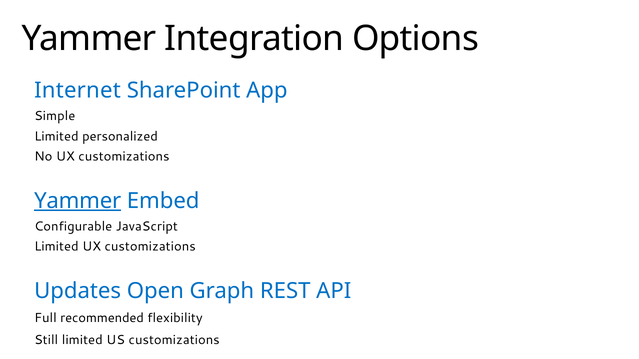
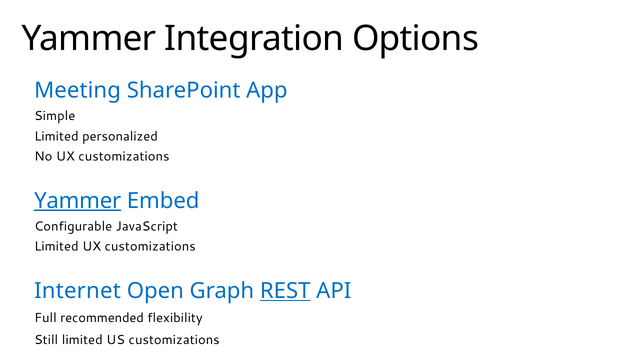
Internet: Internet -> Meeting (78, 91)
Updates: Updates -> Internet (77, 291)
REST underline: none -> present (285, 291)
